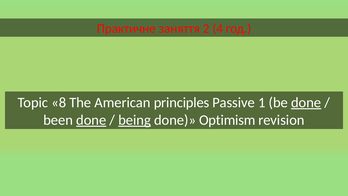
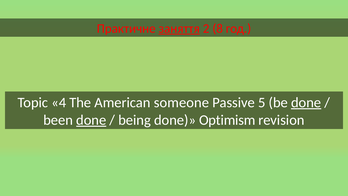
заняття underline: none -> present (179, 28)
4: 4 -> 8 (218, 28)
8: 8 -> 4 (59, 102)
principles: principles -> someone (181, 102)
1: 1 -> 5 (262, 102)
being underline: present -> none (135, 120)
